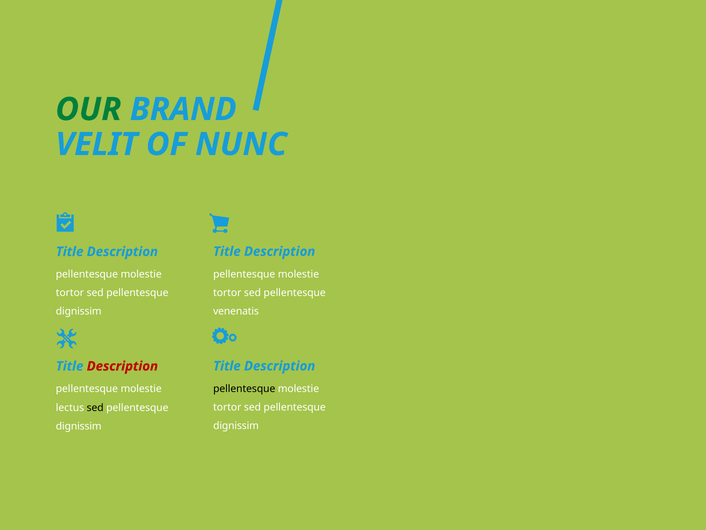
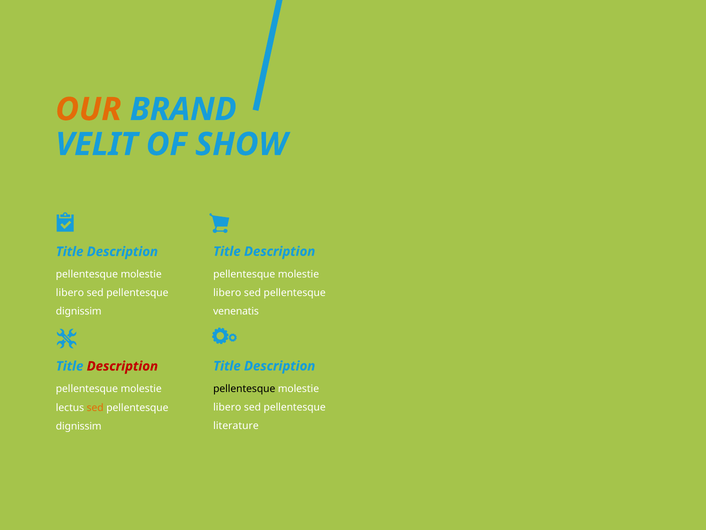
OUR colour: green -> orange (88, 109)
NUNC: NUNC -> SHOW (241, 144)
tortor: tortor -> libero (227, 293)
tortor: tortor -> libero (70, 293)
tortor: tortor -> libero (227, 407)
sed colour: black -> orange (95, 407)
dignissim: dignissim -> literature (236, 426)
